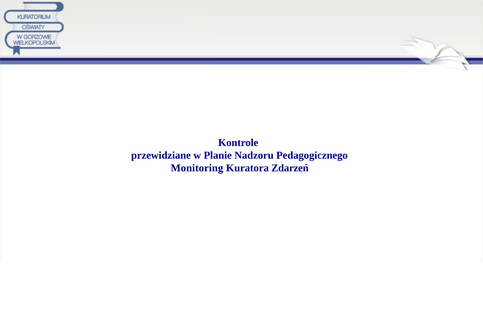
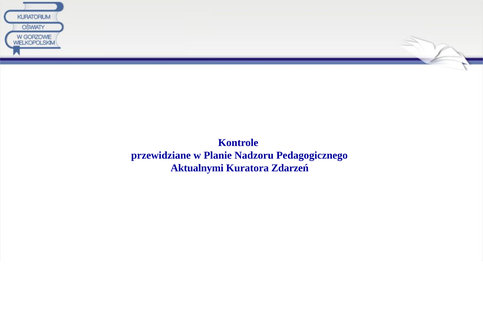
Monitoring: Monitoring -> Aktualnymi (197, 168)
